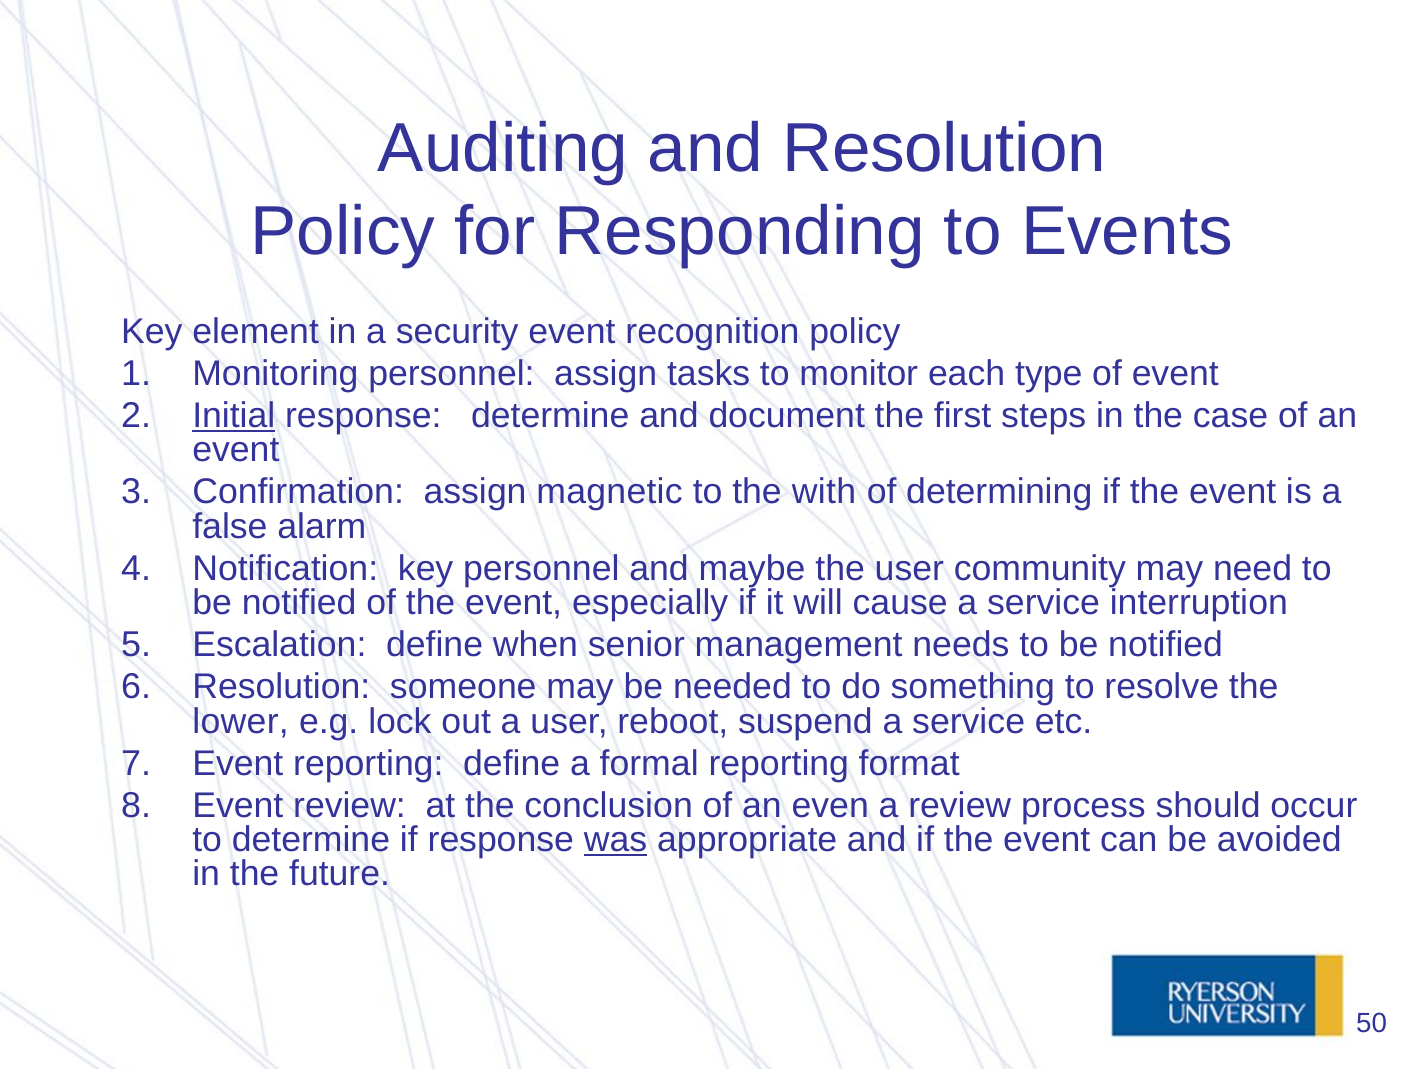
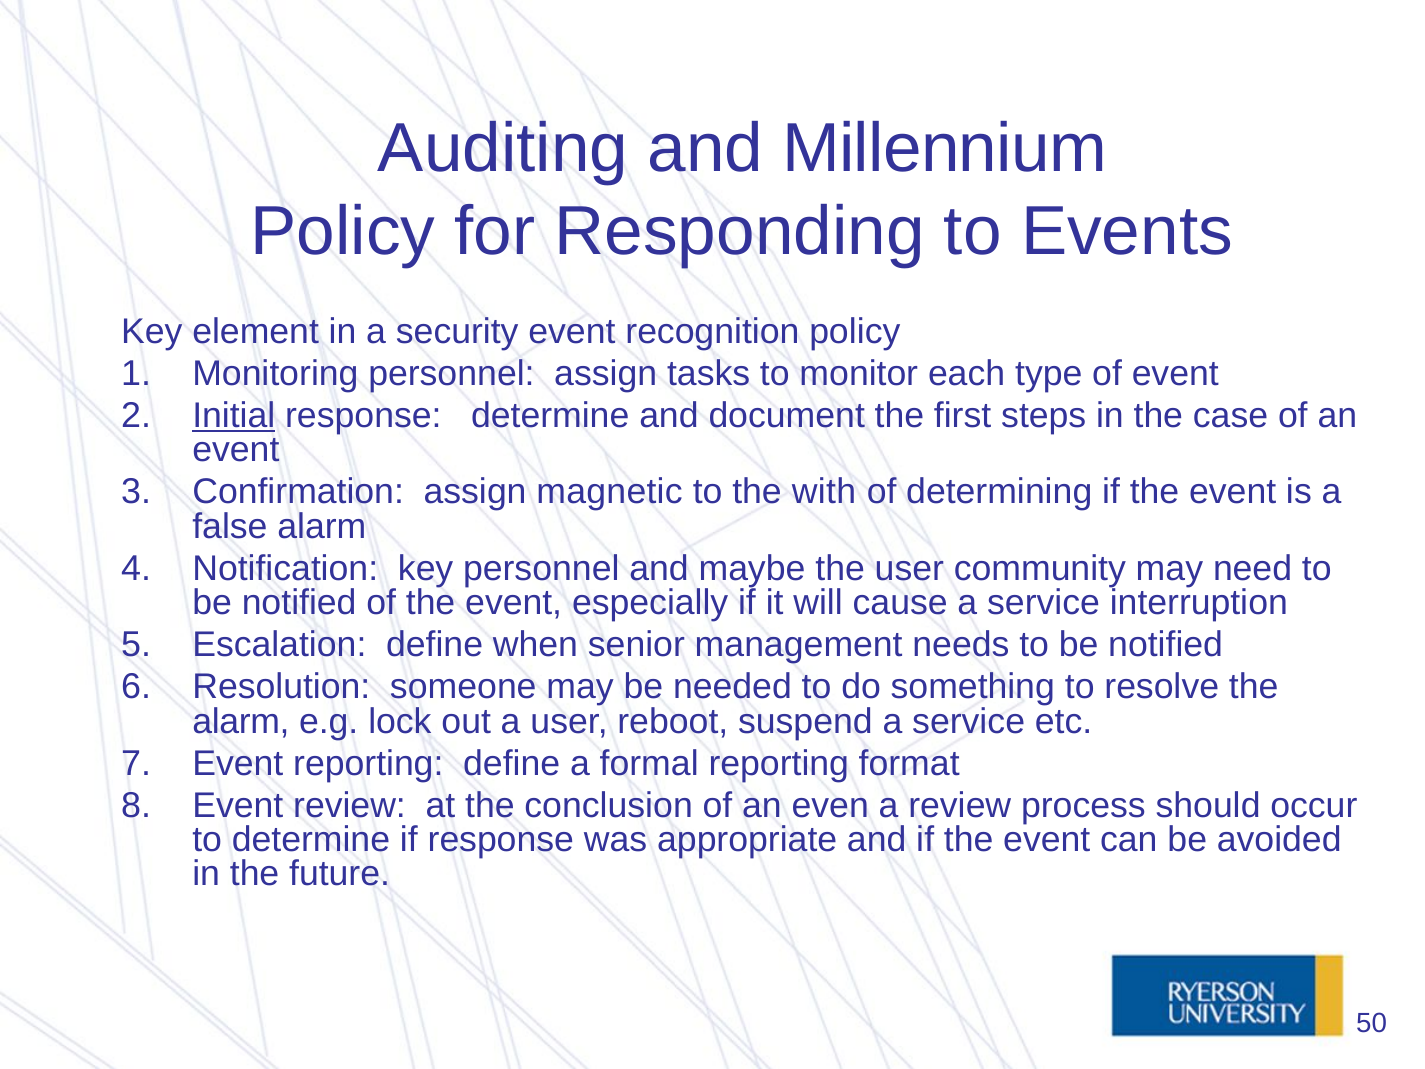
and Resolution: Resolution -> Millennium (945, 148)
lower: lower -> alarm (241, 721)
was underline: present -> none (616, 840)
